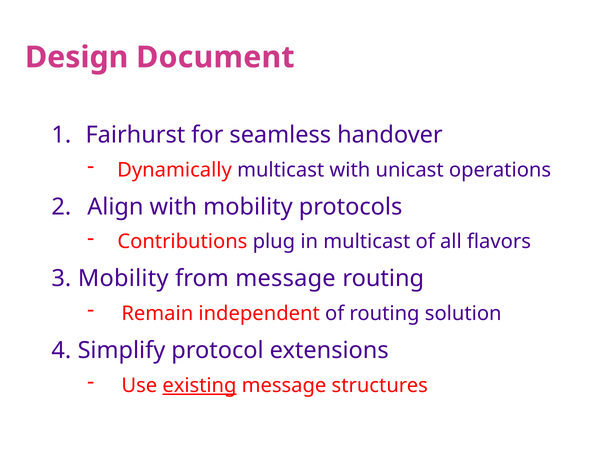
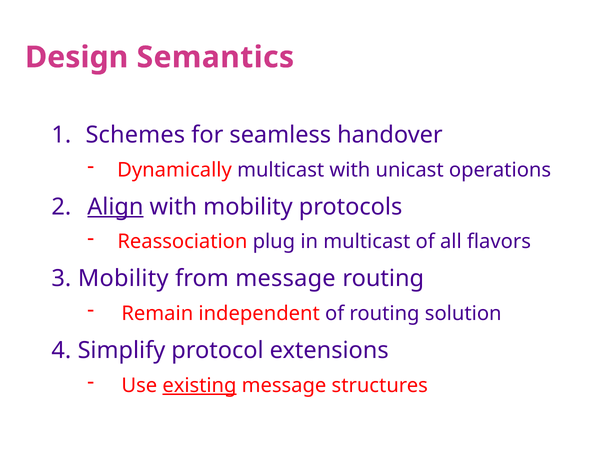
Document: Document -> Semantics (215, 57)
Fairhurst: Fairhurst -> Schemes (135, 135)
Align underline: none -> present (115, 207)
Contributions: Contributions -> Reassociation (182, 241)
